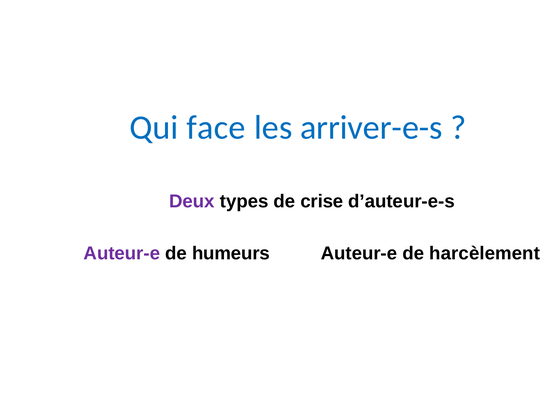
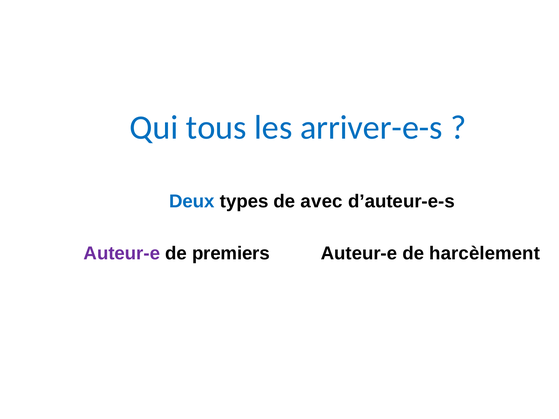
face: face -> tous (216, 127)
Deux colour: purple -> blue (192, 201)
crise: crise -> avec (322, 201)
humeurs: humeurs -> premiers (231, 254)
